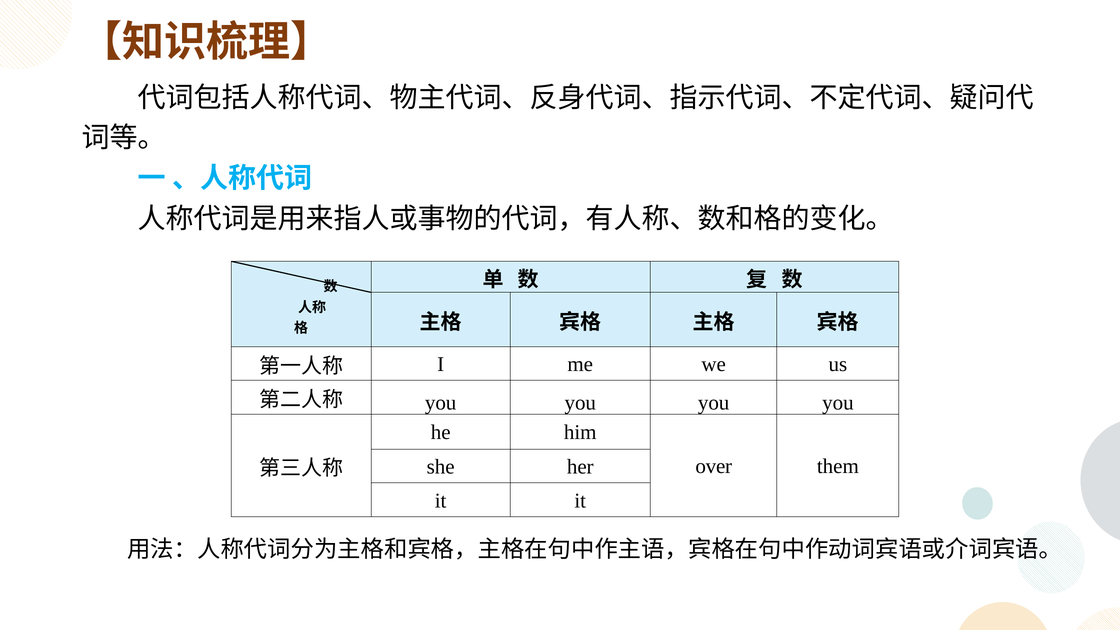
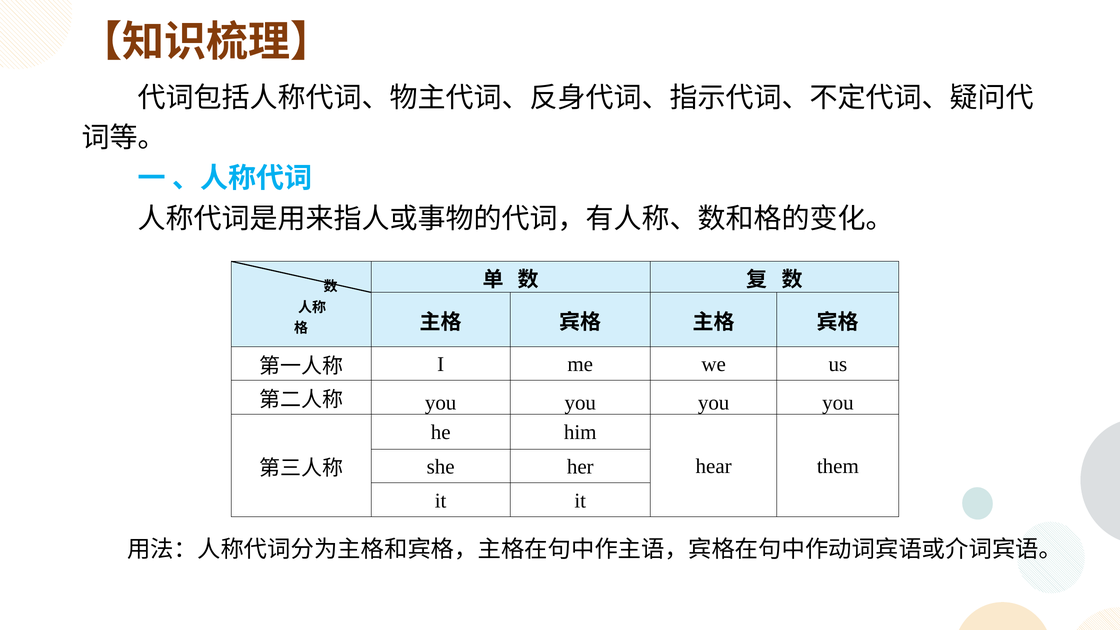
over: over -> hear (714, 466)
